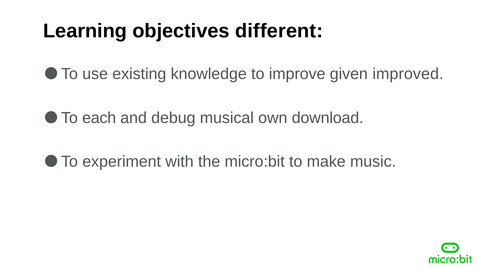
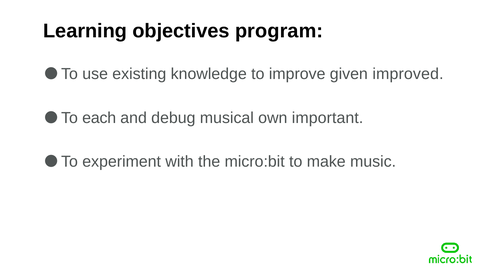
different: different -> program (279, 31)
download: download -> important (328, 118)
